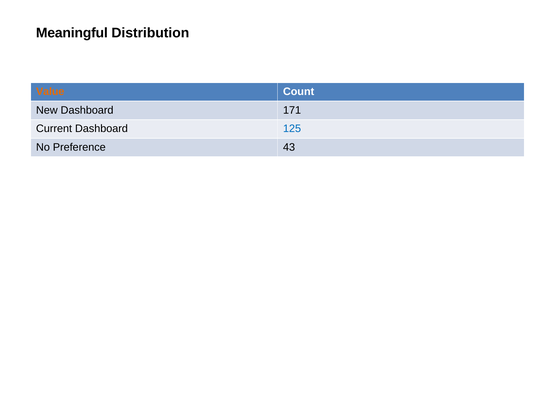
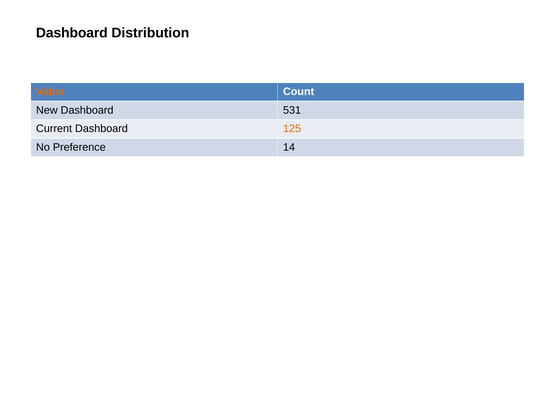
Meaningful: Meaningful -> Dashboard (72, 33)
171: 171 -> 531 (292, 110)
125 colour: blue -> orange (292, 129)
43: 43 -> 14 (289, 147)
